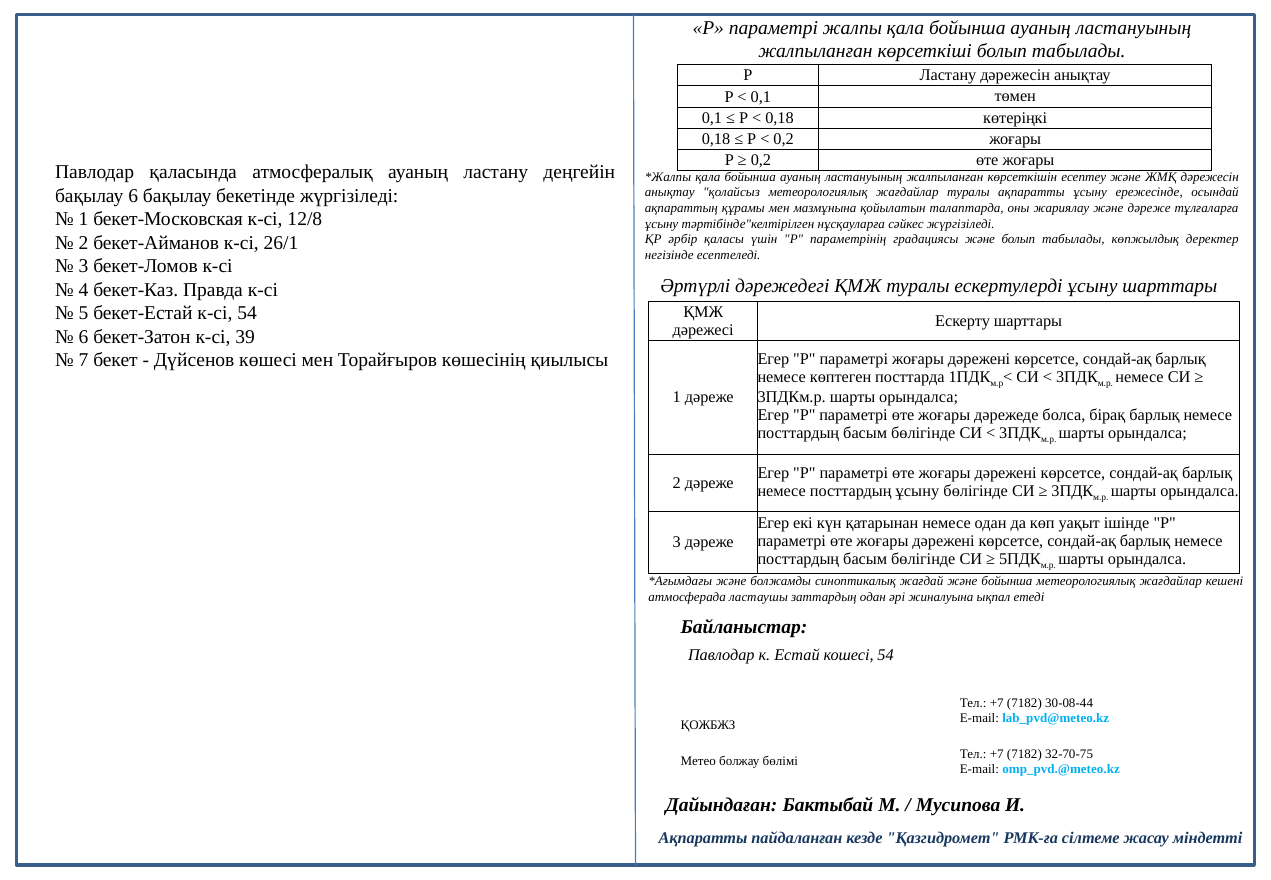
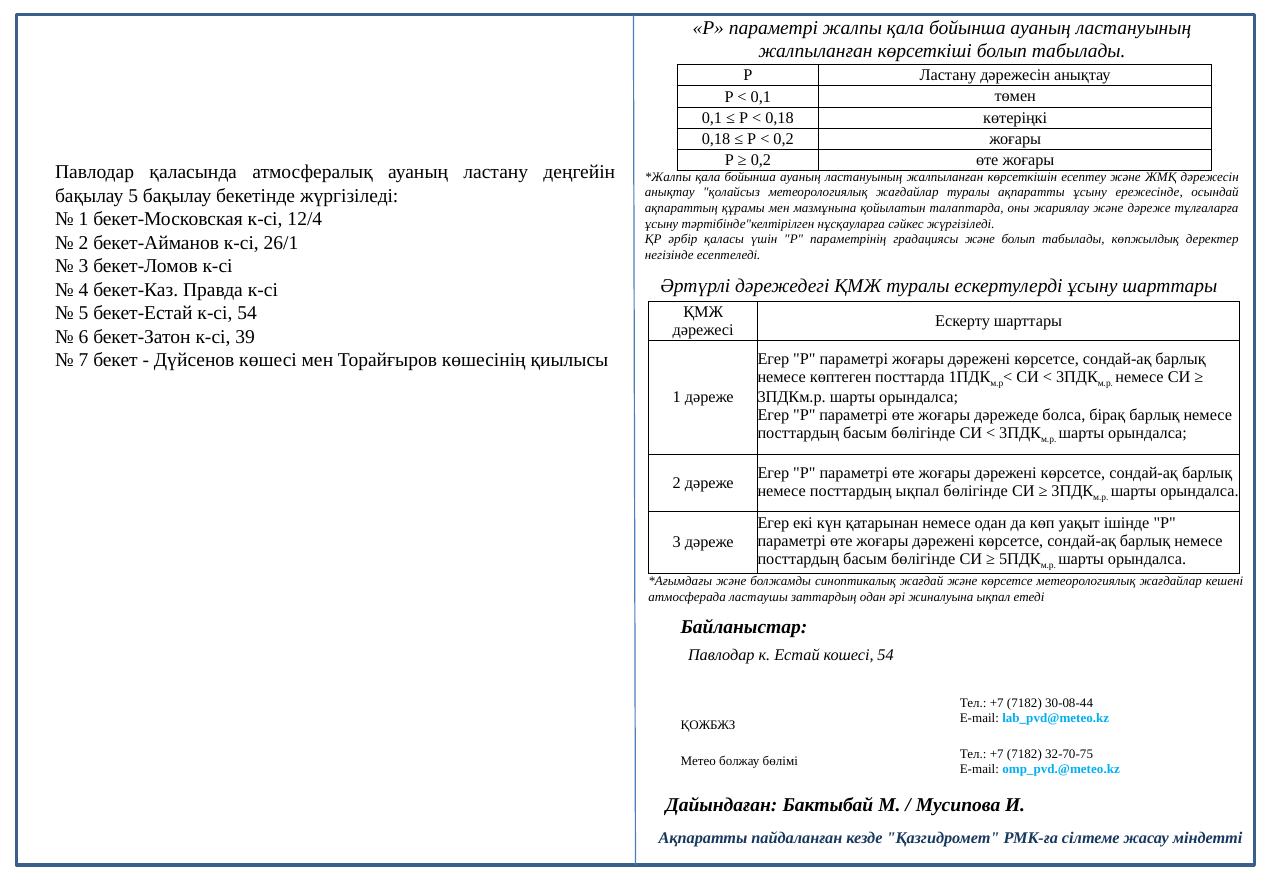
бақылау 6: 6 -> 5 (133, 196)
12/8: 12/8 -> 12/4 (305, 219)
посттардың ұсыну: ұсыну -> ықпал (917, 491)
және бойынша: бойынша -> көрсетсе (1007, 581)
